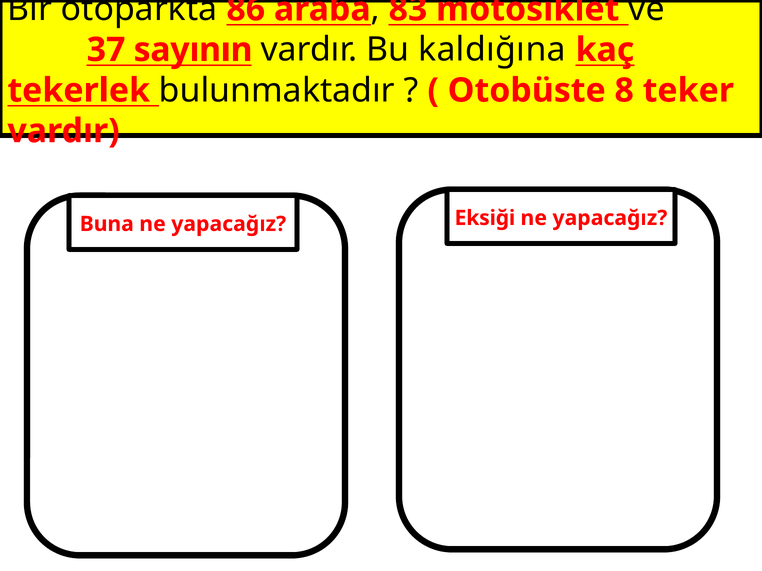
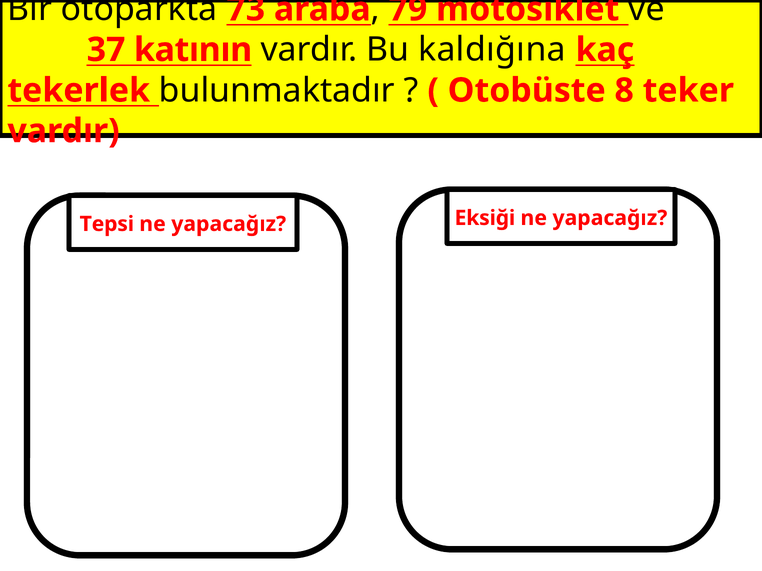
86: 86 -> 73 (246, 9)
83: 83 -> 79 (408, 9)
sayının: sayının -> katının (193, 50)
Buna: Buna -> Tepsi (107, 224)
